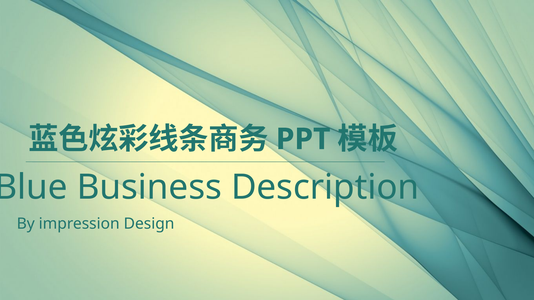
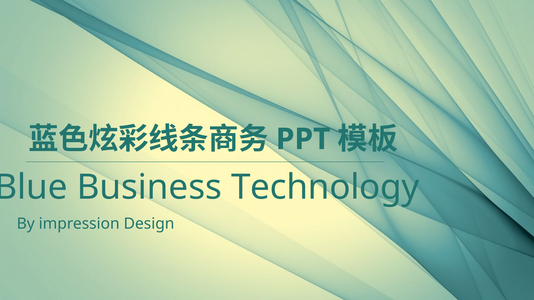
Description: Description -> Technology (325, 187)
